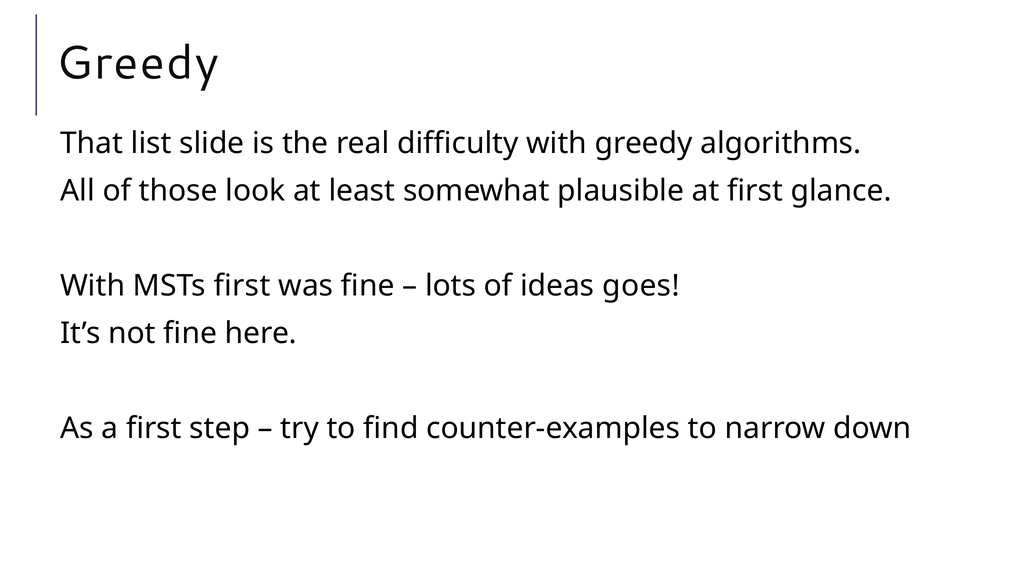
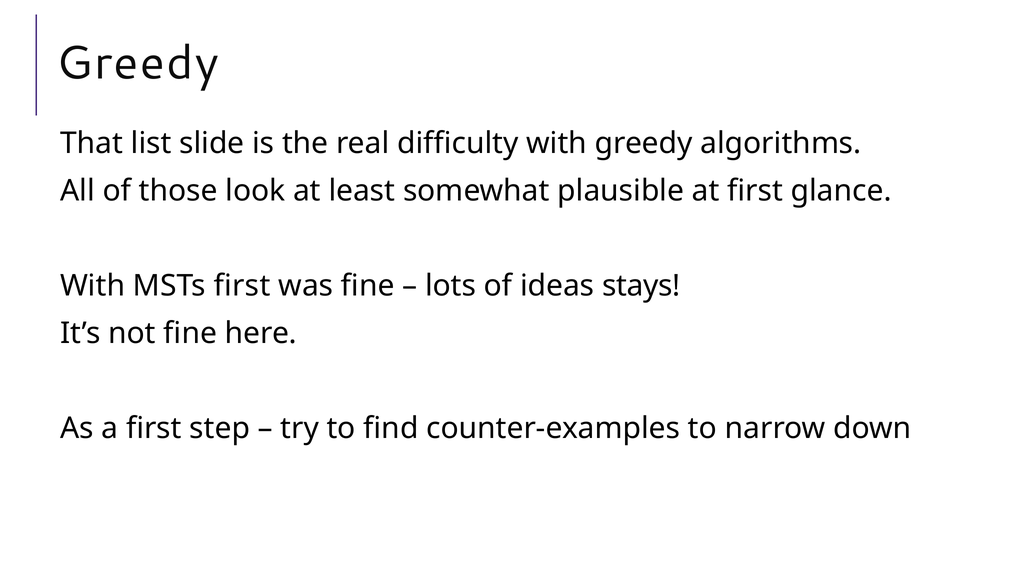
goes: goes -> stays (641, 286)
